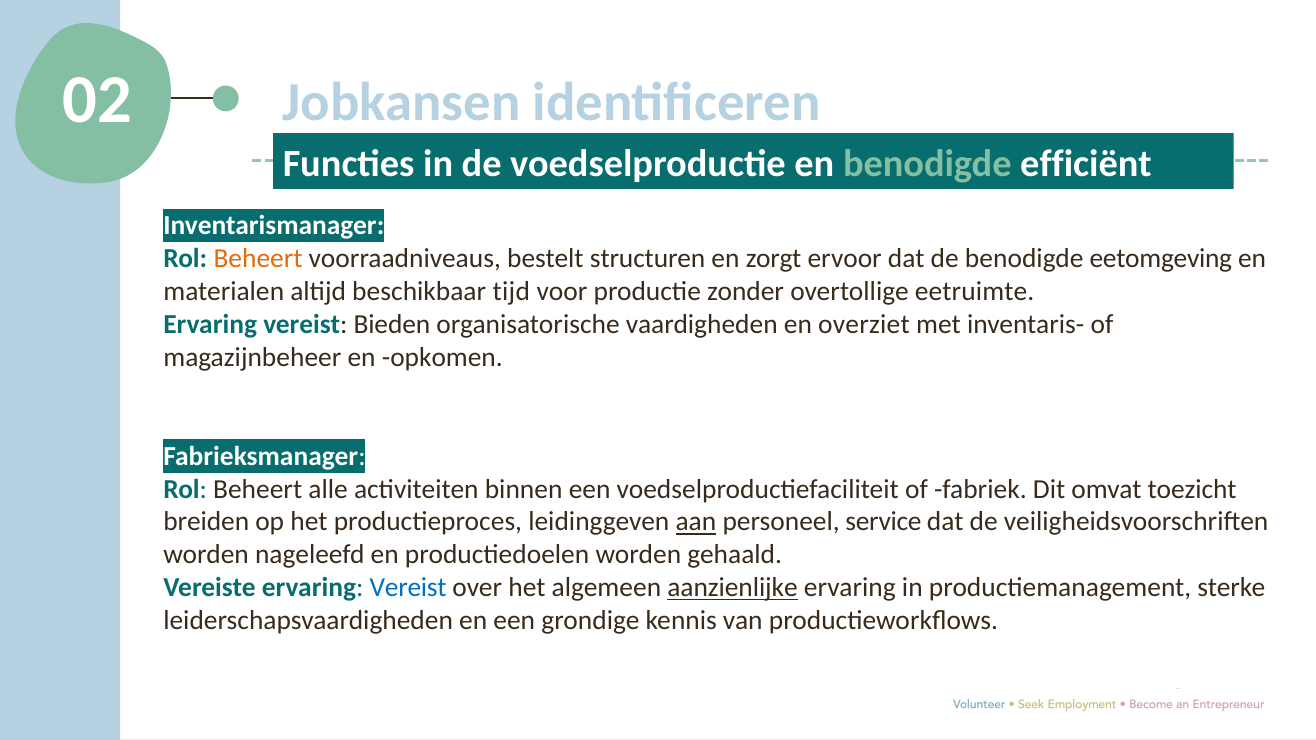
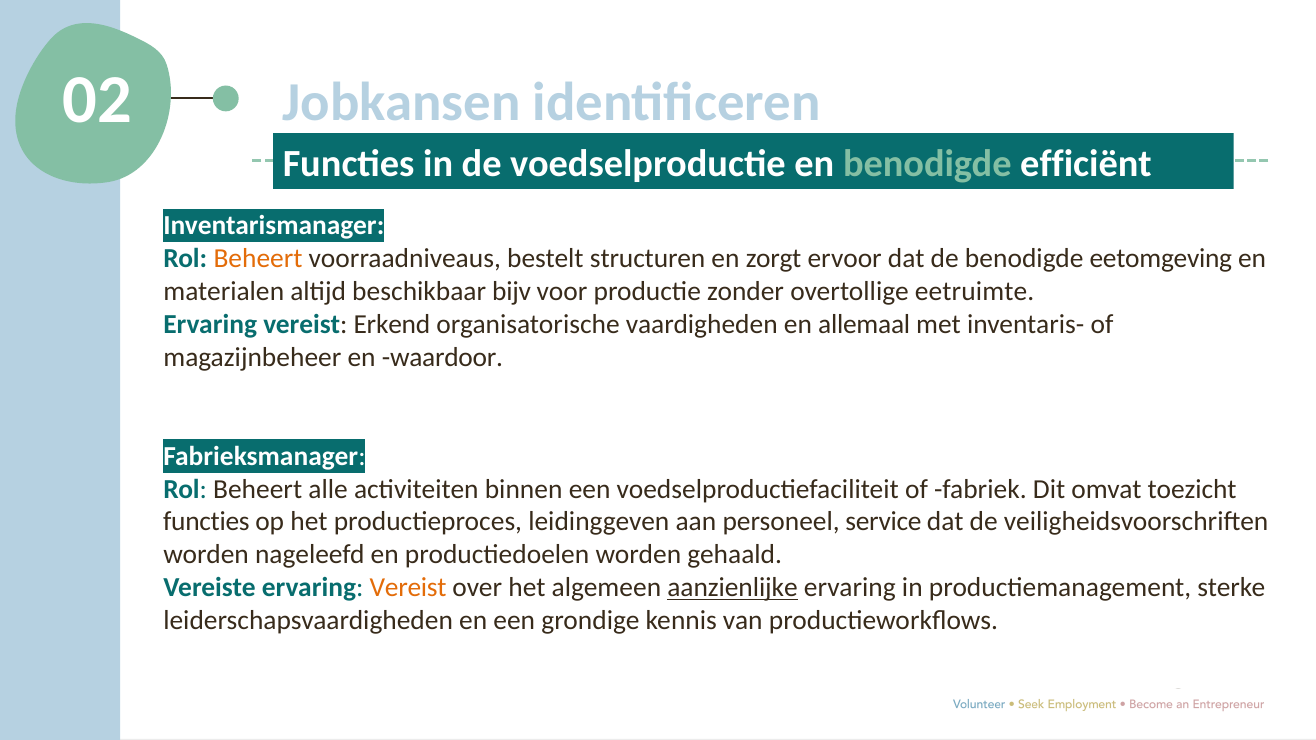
tijd: tijd -> bijv (512, 292)
Bieden: Bieden -> Erkend (392, 325)
overziet: overziet -> allemaal (864, 325)
opkomen: opkomen -> waardoor (442, 358)
breiden: breiden -> functies (206, 522)
aan underline: present -> none (696, 522)
Vereist colour: blue -> orange (408, 588)
